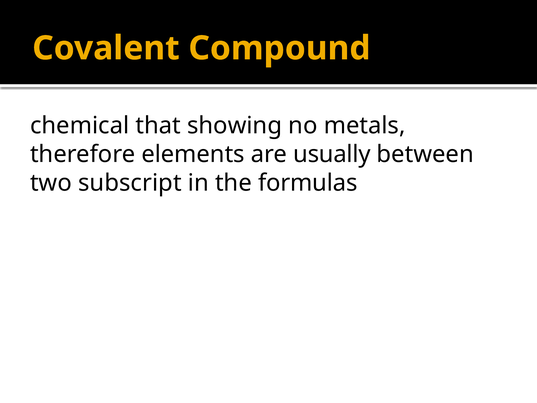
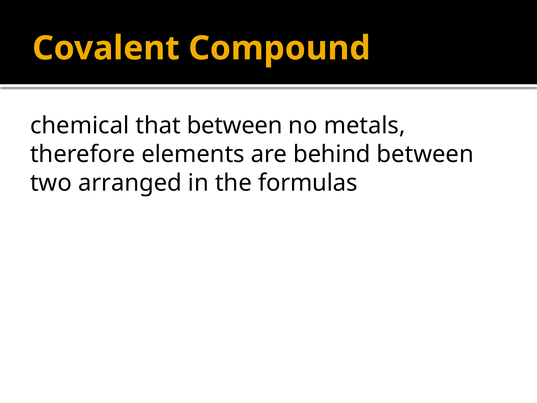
that showing: showing -> between (235, 126)
usually: usually -> behind (332, 154)
subscript: subscript -> arranged (130, 183)
